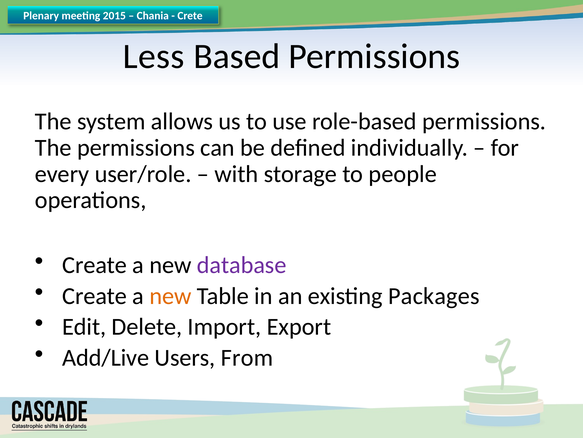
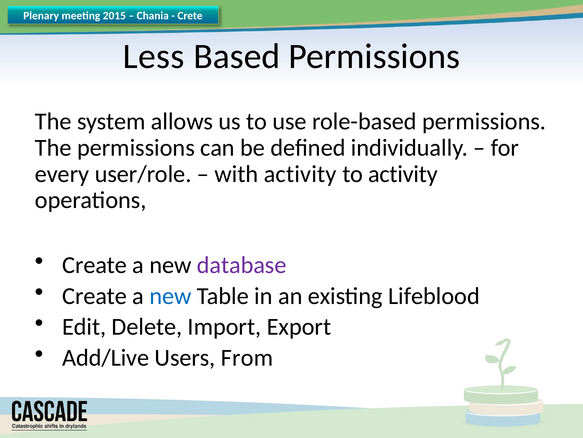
with storage: storage -> activity (300, 174)
to people: people -> activity (403, 174)
new colour: orange -> blue (170, 296)
Packages: Packages -> Lifeblood (434, 296)
